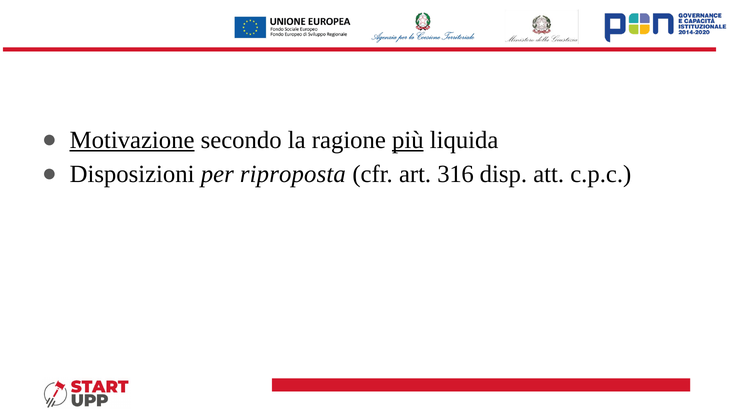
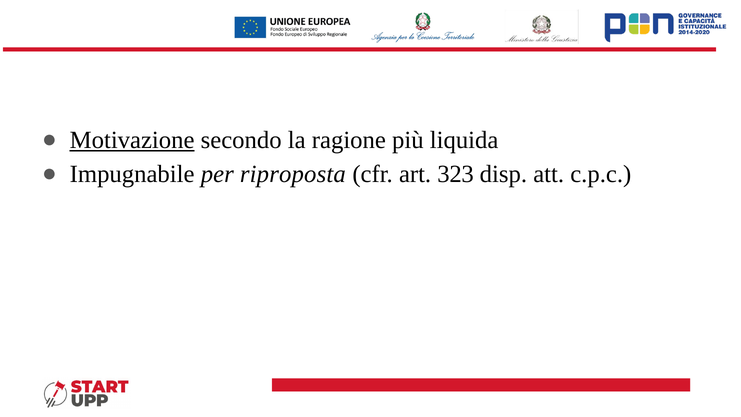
più underline: present -> none (408, 140)
Disposizioni: Disposizioni -> Impugnabile (132, 174)
316: 316 -> 323 (456, 174)
